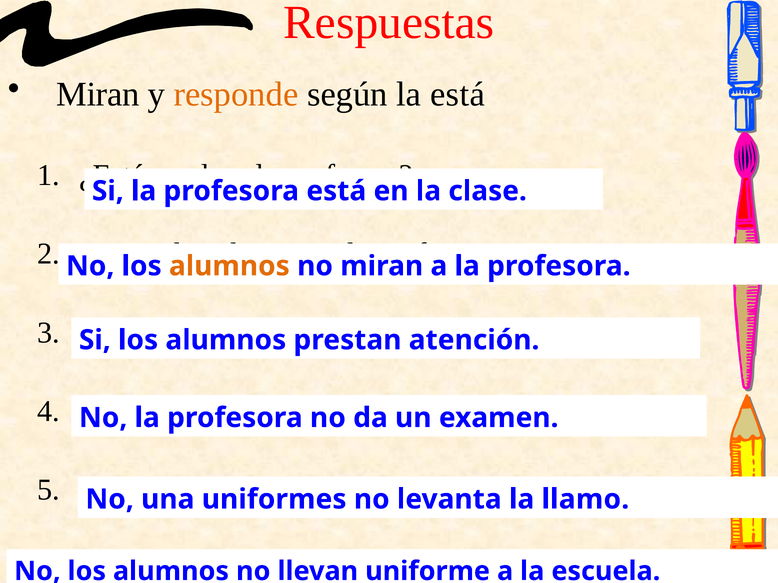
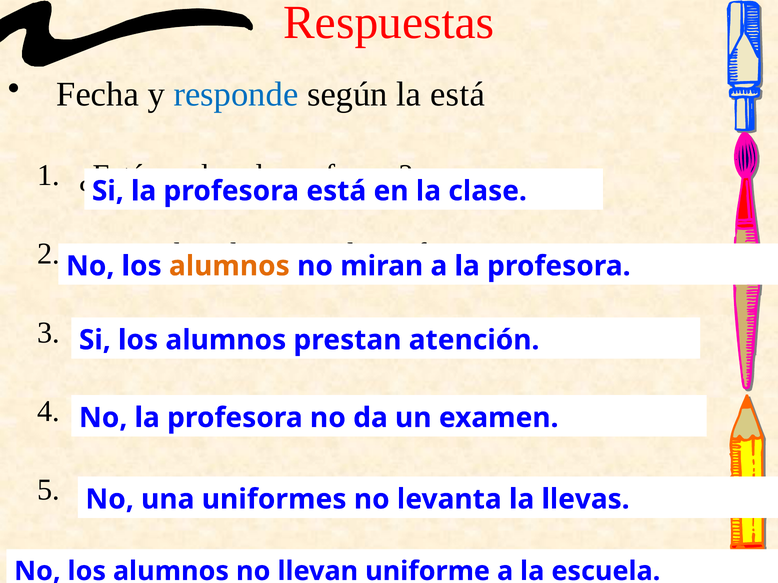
Miran: Miran -> Fecha (98, 95)
responde colour: orange -> blue (236, 95)
llamo: llamo -> llevas (586, 500)
